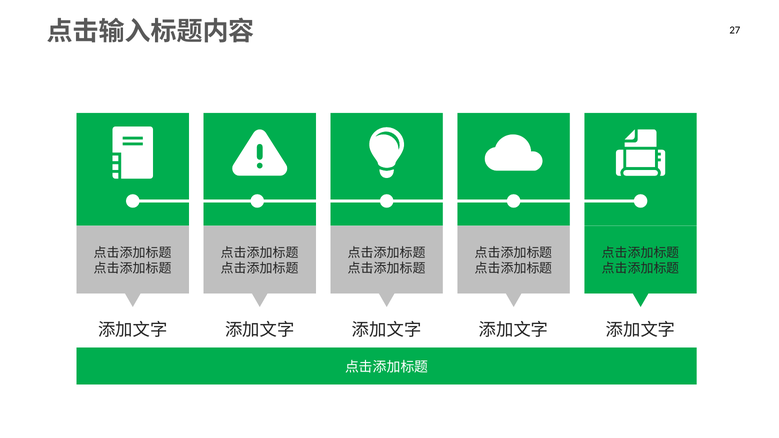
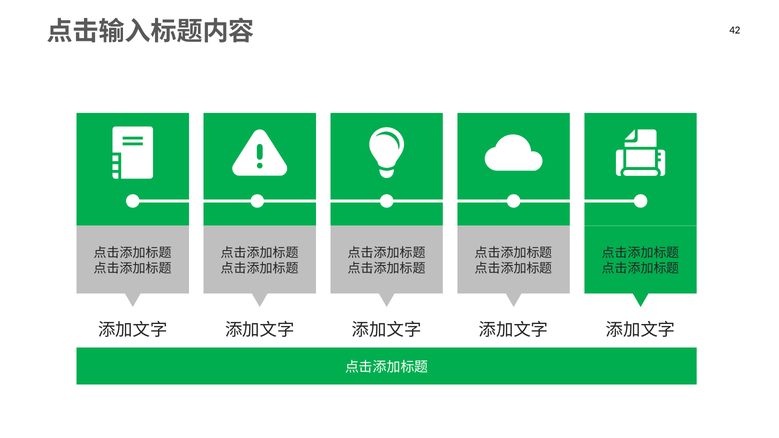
27: 27 -> 42 (735, 30)
